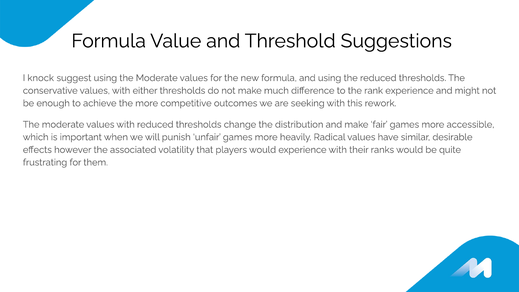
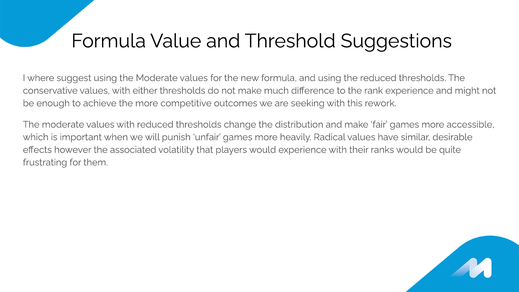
knock: knock -> where (41, 78)
